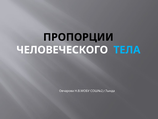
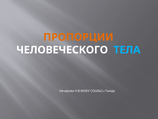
ПРОПОРЦИИ colour: black -> orange (78, 37)
